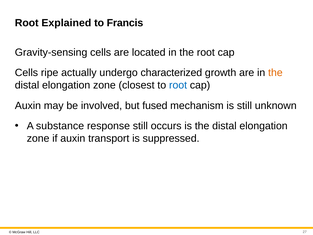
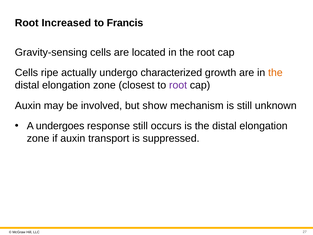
Explained: Explained -> Increased (66, 23)
root colour: blue -> purple (178, 85)
fused: fused -> show (155, 105)
substance: substance -> undergoes (60, 126)
